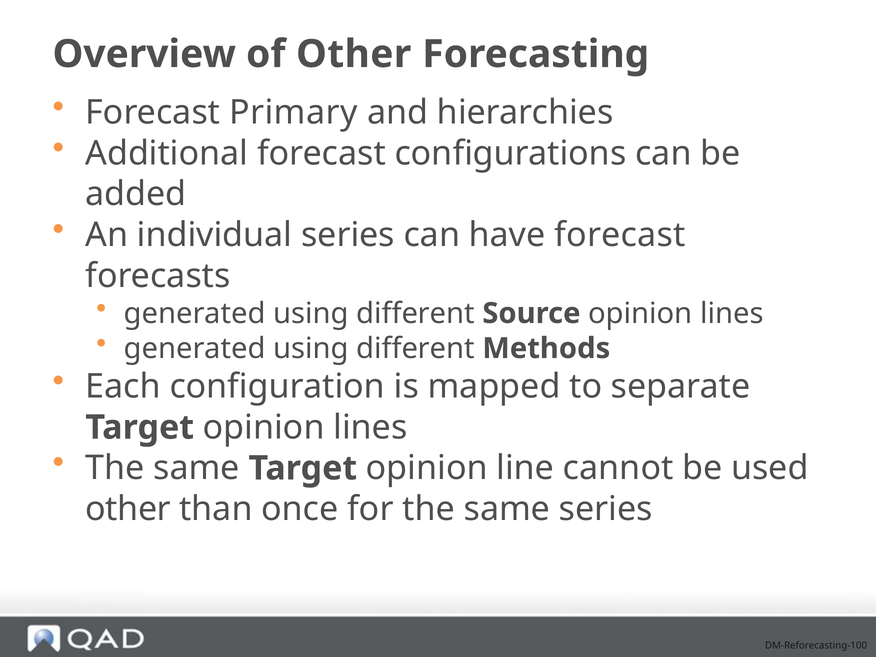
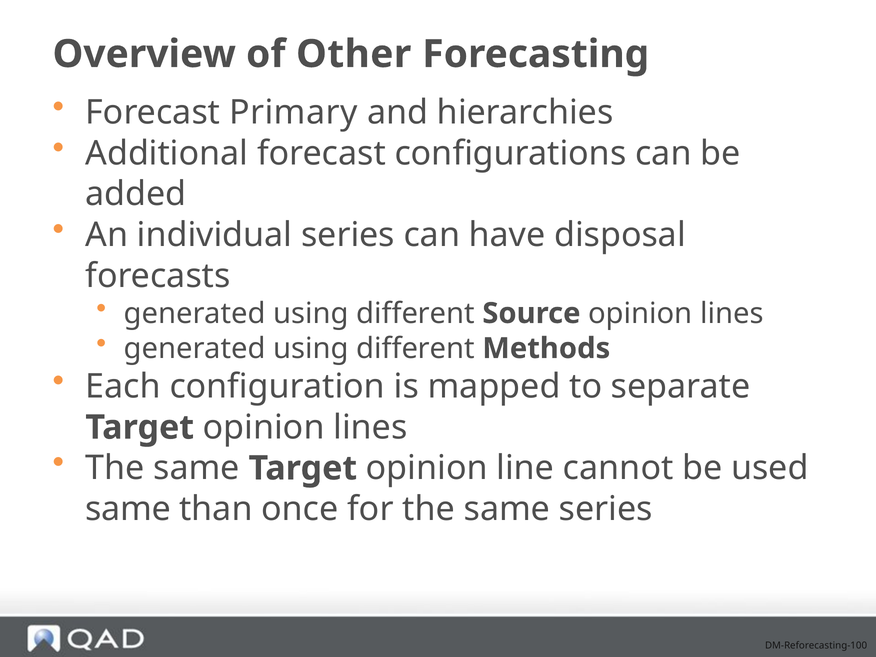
have forecast: forecast -> disposal (620, 235)
other: other -> same (128, 509)
